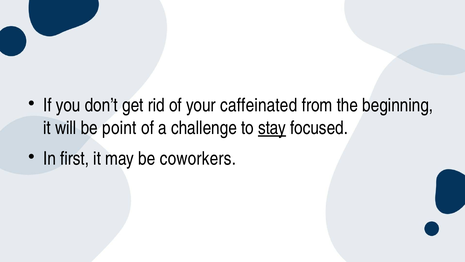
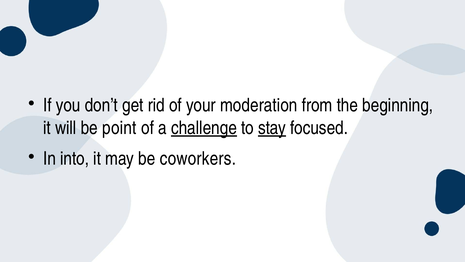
caffeinated: caffeinated -> moderation (259, 105)
challenge underline: none -> present (204, 128)
first: first -> into (75, 158)
